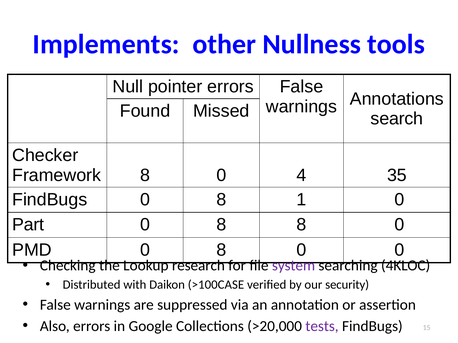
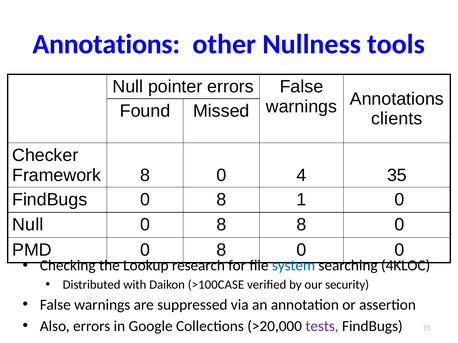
Implements: Implements -> Annotations (106, 44)
search: search -> clients (397, 119)
Part: Part -> Null (28, 225)
system colour: purple -> blue (294, 266)
